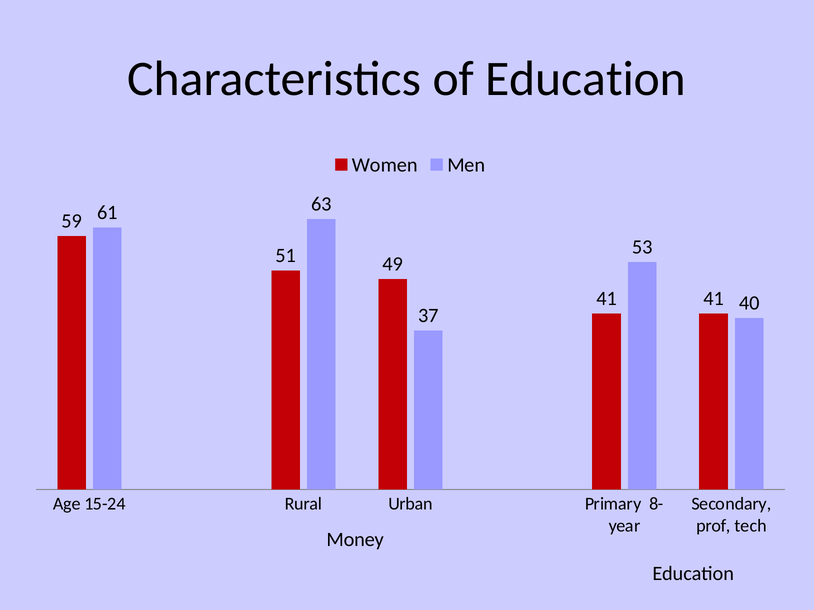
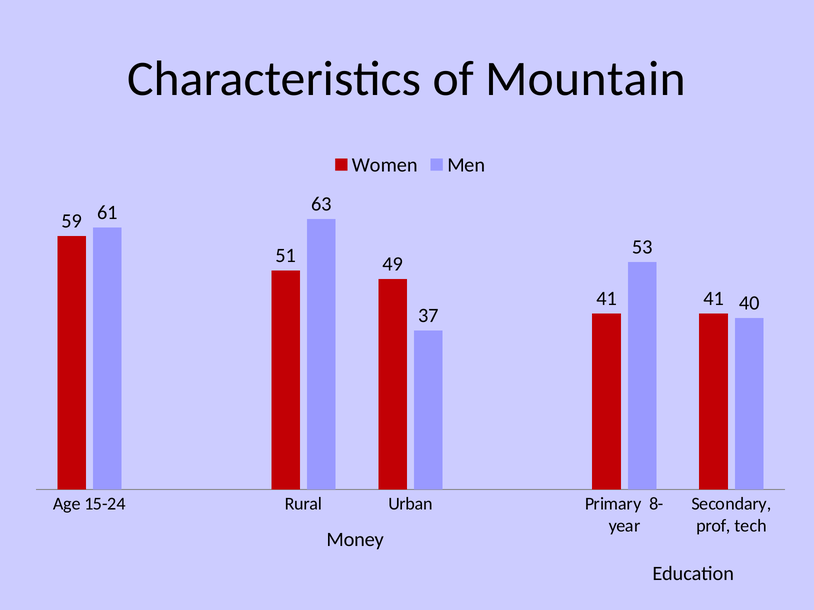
of Education: Education -> Mountain (586, 79)
